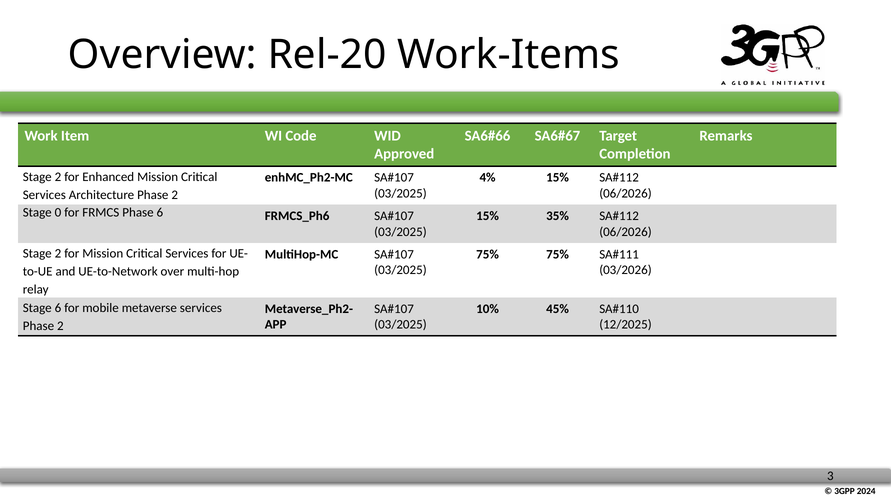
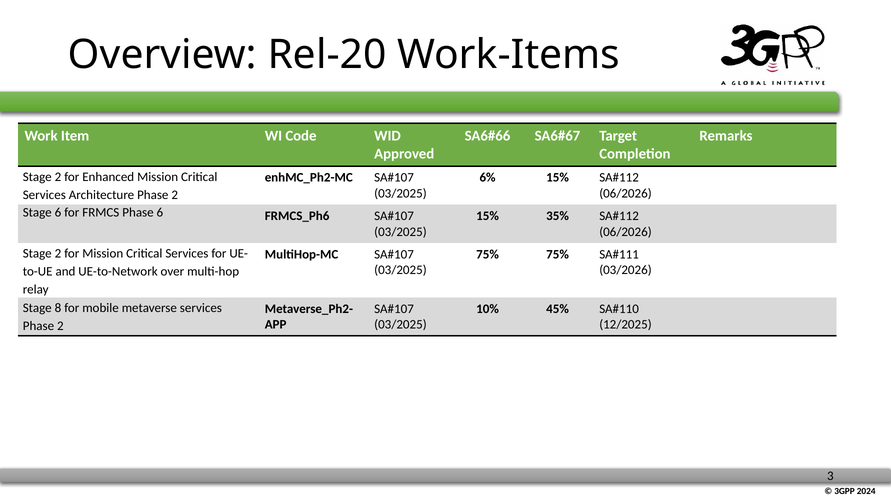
4%: 4% -> 6% (488, 178)
Stage 0: 0 -> 6 (58, 213)
Stage 6: 6 -> 8 (58, 308)
